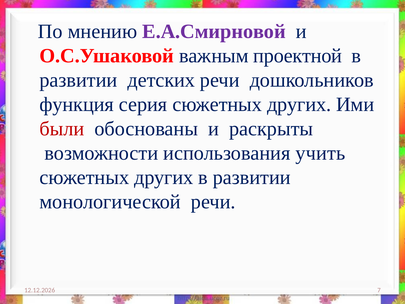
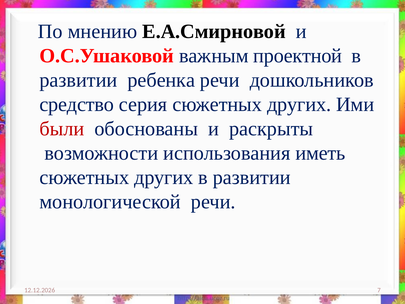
Е.А.Смирновой colour: purple -> black (214, 31)
детских: детских -> ребенка (161, 80)
функция: функция -> средство (77, 104)
учить: учить -> иметь (320, 153)
